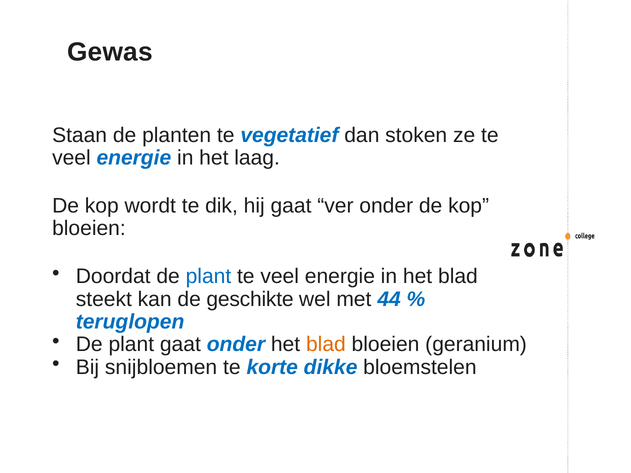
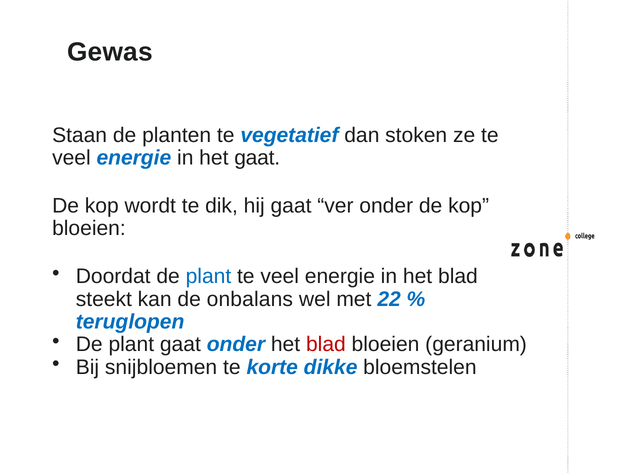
het laag: laag -> gaat (257, 158)
geschikte: geschikte -> onbalans (250, 299)
44: 44 -> 22 (389, 299)
blad colour: orange -> red (326, 345)
